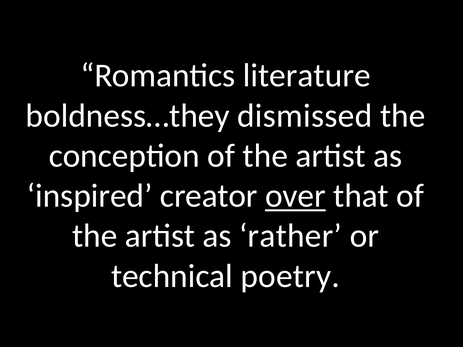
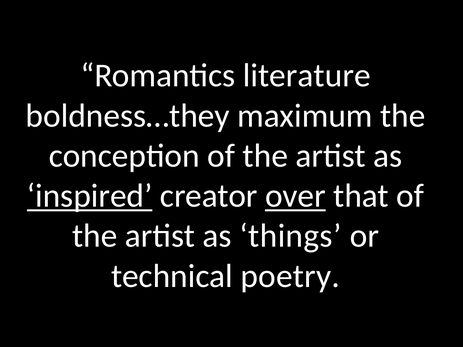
dismissed: dismissed -> maximum (305, 116)
inspired underline: none -> present (90, 196)
rather: rather -> things (290, 236)
